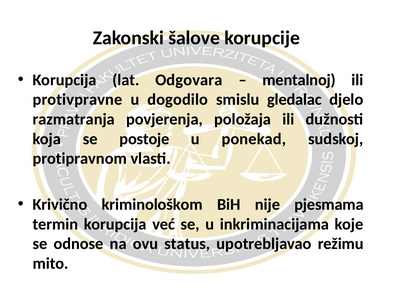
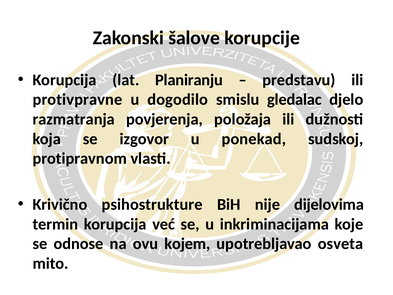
Odgovara: Odgovara -> Planiranju (189, 80)
mentalnoj: mentalnoj -> predstavu (299, 80)
postoje: postoje -> izgovor (144, 139)
kriminološkom: kriminološkom -> psihostrukture (152, 204)
pjesmama: pjesmama -> dijelovima (329, 204)
status: status -> kojem (187, 244)
režimu: režimu -> osveta (341, 244)
